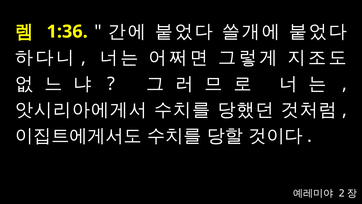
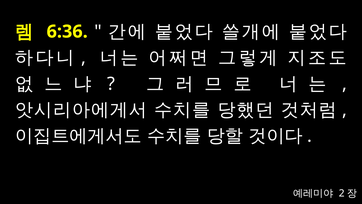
1:36: 1:36 -> 6:36 (67, 32)
